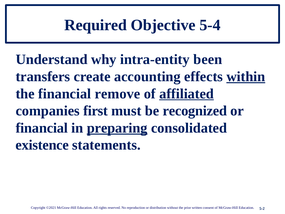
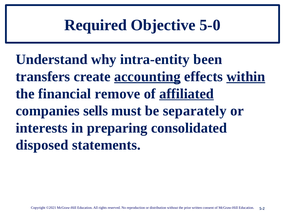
5-4: 5-4 -> 5-0 (210, 25)
accounting underline: none -> present (147, 76)
first: first -> sells (96, 111)
recognized: recognized -> separately (195, 111)
financial: financial -> interests (42, 128)
preparing underline: present -> none (117, 128)
existence: existence -> disposed (42, 145)
